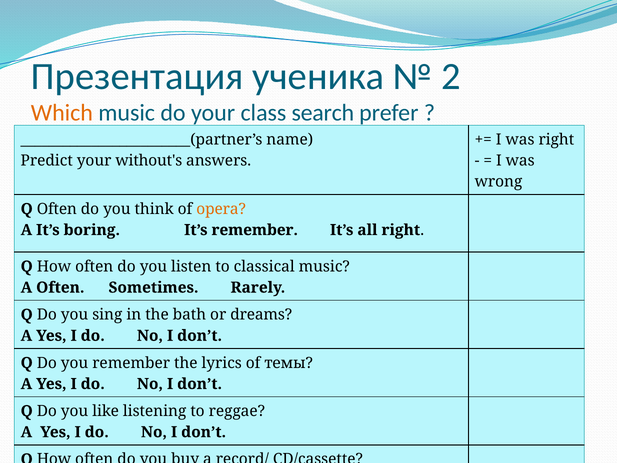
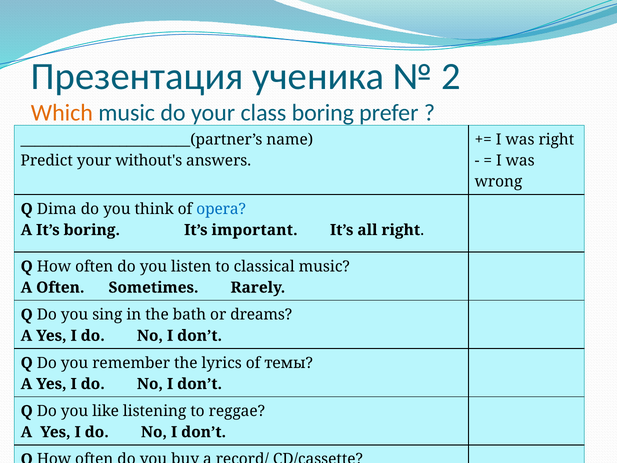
class search: search -> boring (323, 113)
Q Often: Often -> Dima (57, 209)
opera colour: orange -> blue (221, 209)
It’s remember: remember -> important (255, 230)
